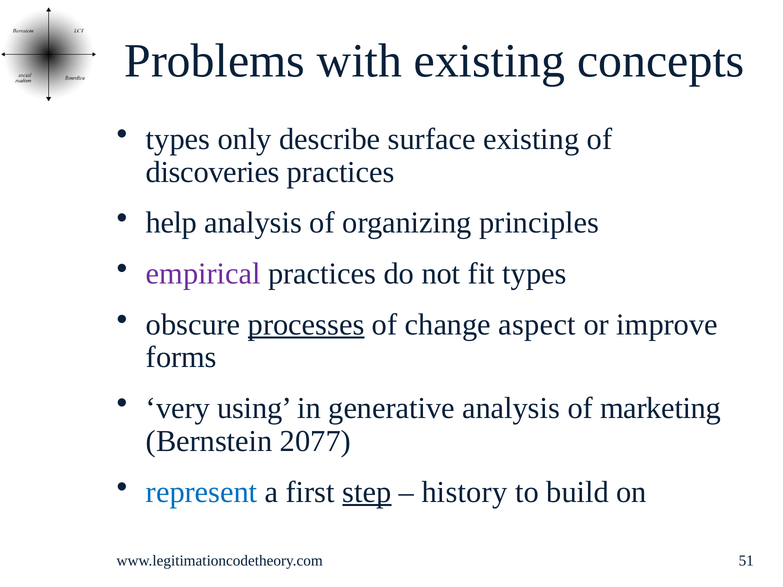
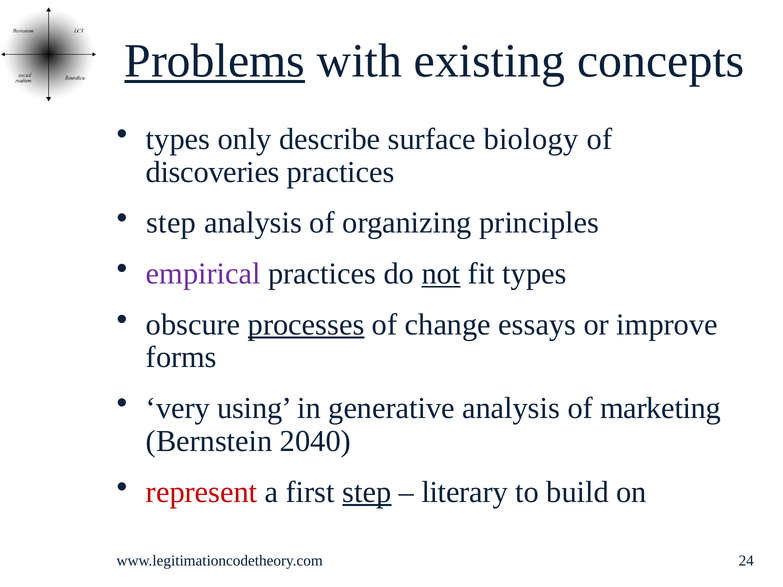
Problems underline: none -> present (215, 61)
surface existing: existing -> biology (531, 139)
help: help -> step (171, 223)
not underline: none -> present (441, 274)
aspect: aspect -> essays (537, 325)
2077: 2077 -> 2040 (315, 441)
represent colour: blue -> red (202, 492)
history: history -> literary (465, 492)
51: 51 -> 24 (746, 561)
